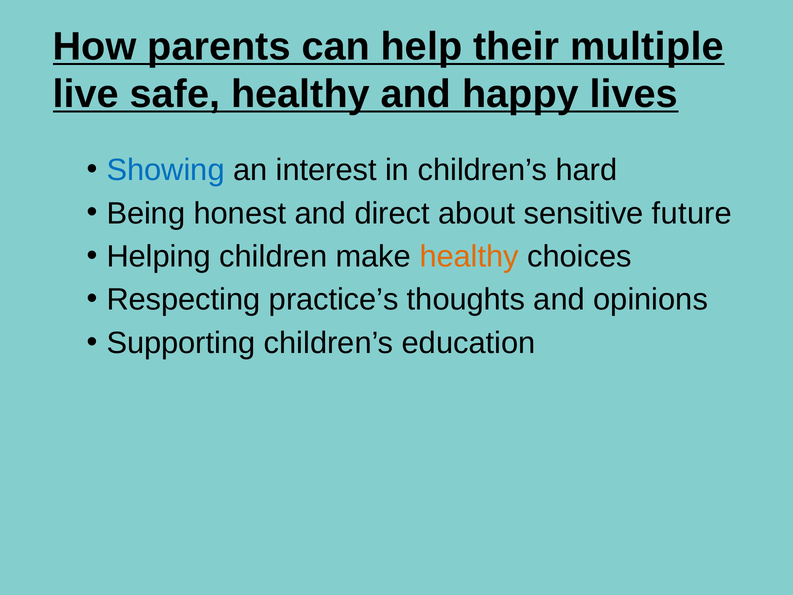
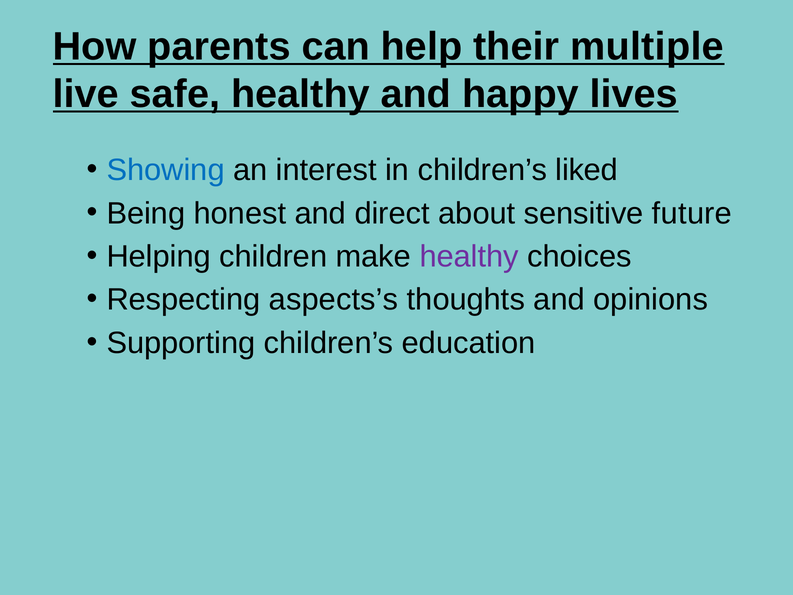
hard: hard -> liked (587, 170)
healthy colour: orange -> purple (469, 256)
practice’s: practice’s -> aspects’s (334, 300)
